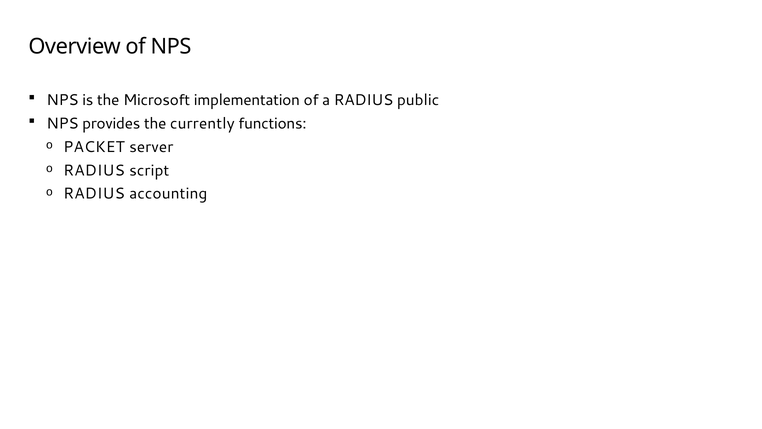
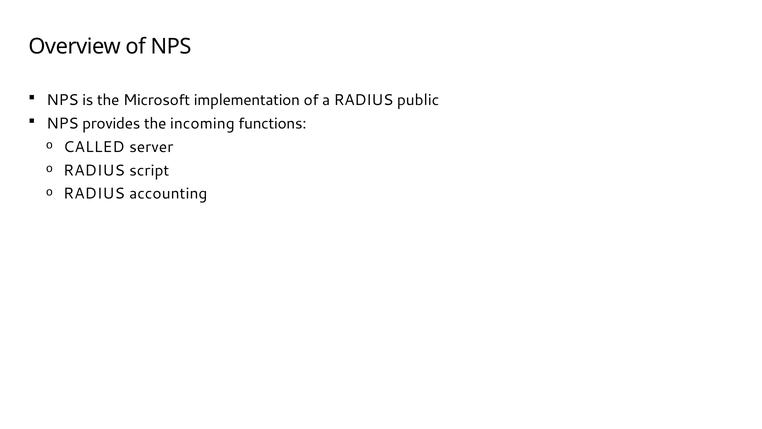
currently: currently -> incoming (202, 123)
PACKET: PACKET -> CALLED (94, 147)
